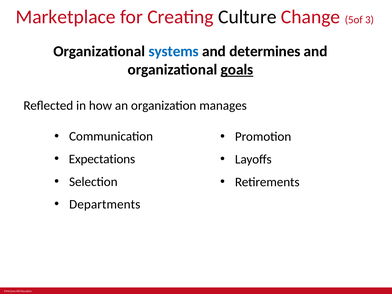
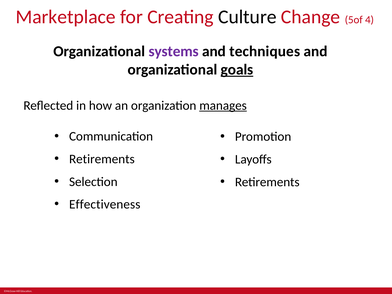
3: 3 -> 4 (370, 20)
systems colour: blue -> purple (174, 51)
determines: determines -> techniques (265, 51)
manages underline: none -> present (223, 105)
Expectations: Expectations -> Retirements (102, 159)
Departments: Departments -> Effectiveness (105, 204)
